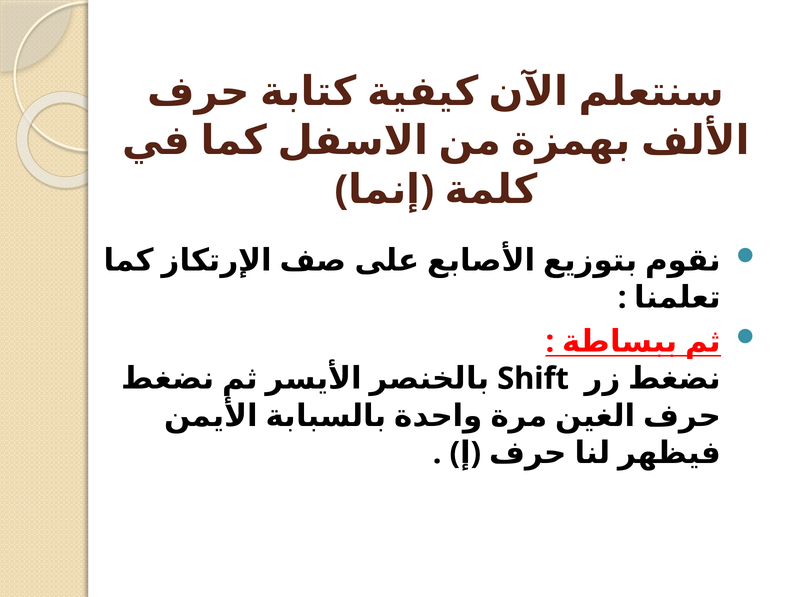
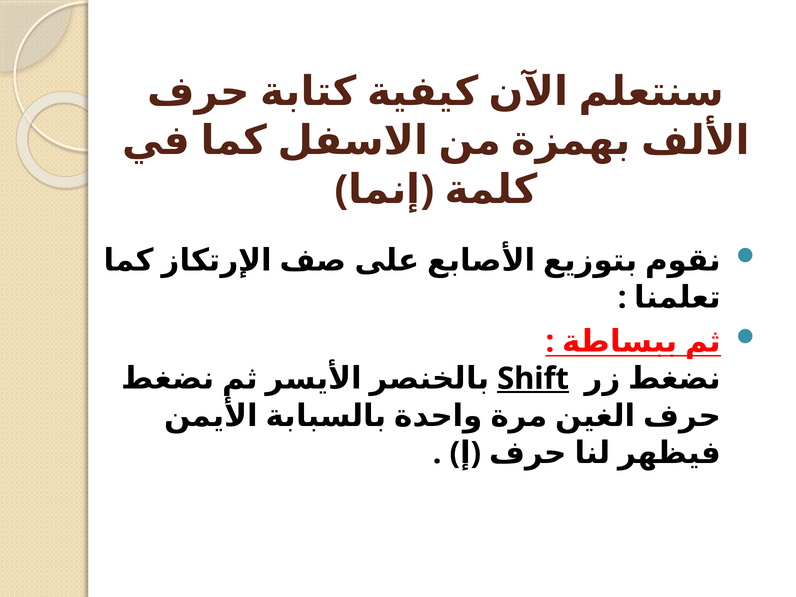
Shift underline: none -> present (533, 379)
